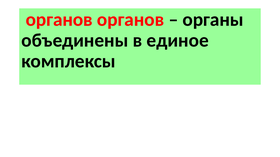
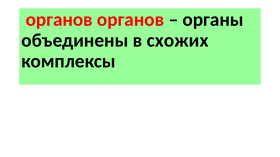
единое: единое -> схожих (178, 41)
